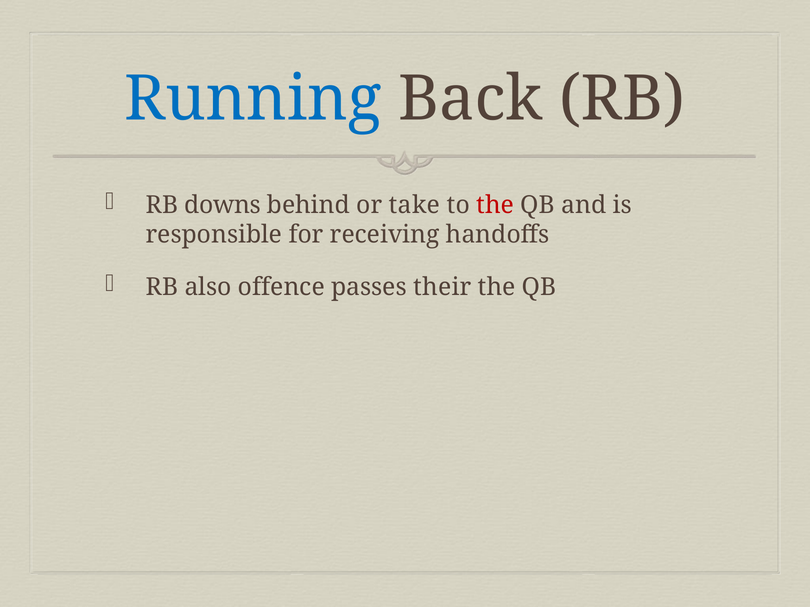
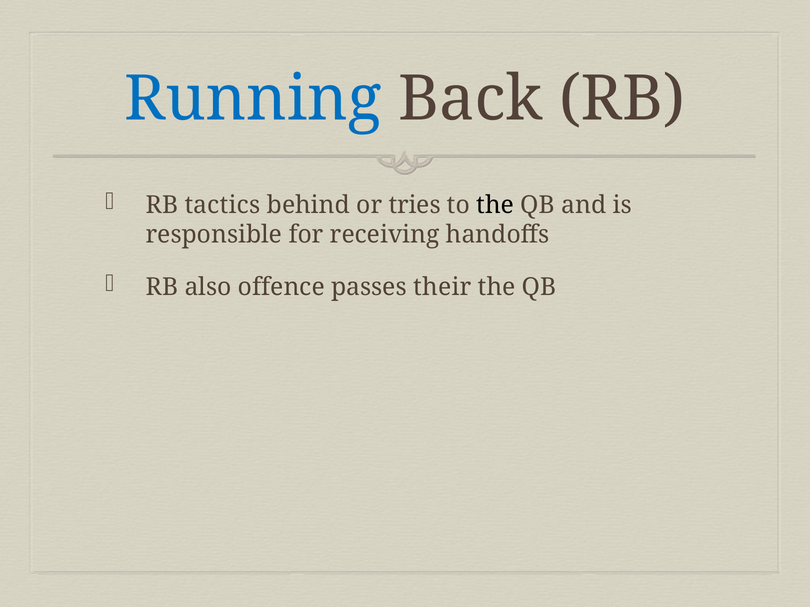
downs: downs -> tactics (222, 205)
take: take -> tries (415, 205)
the colour: red -> black (495, 205)
